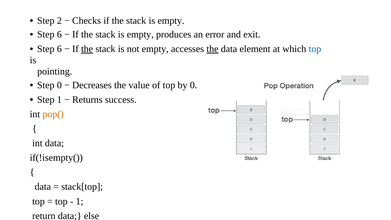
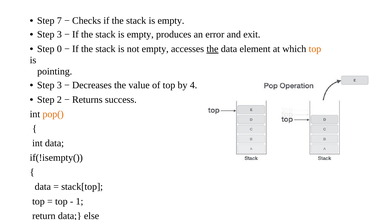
2: 2 -> 7 (59, 21)
6: 6 -> 3 (59, 34)
6: 6 -> 0 (59, 49)
the underline: present -> none (87, 49)
top colour: blue -> orange (315, 49)
0: 0 -> 3 (59, 85)
by 0: 0 -> 4 (194, 85)
Step 1: 1 -> 2 (59, 100)
